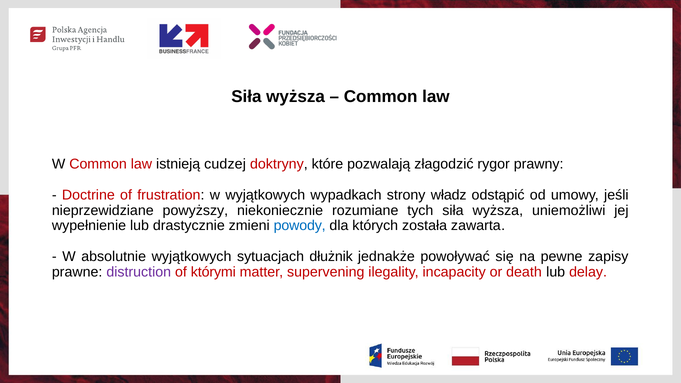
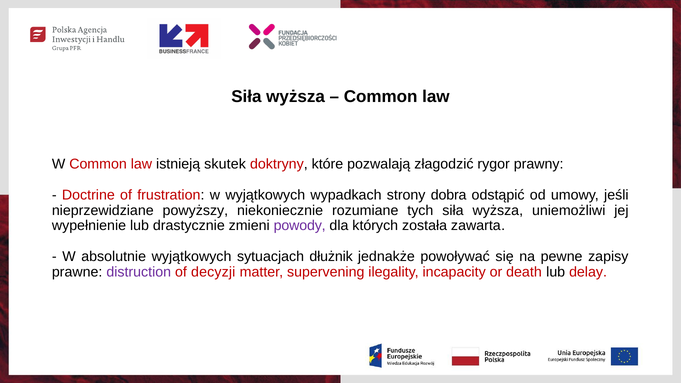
cudzej: cudzej -> skutek (225, 164)
władz: władz -> dobra (449, 195)
powody colour: blue -> purple (300, 226)
którymi: którymi -> decyzji (213, 272)
